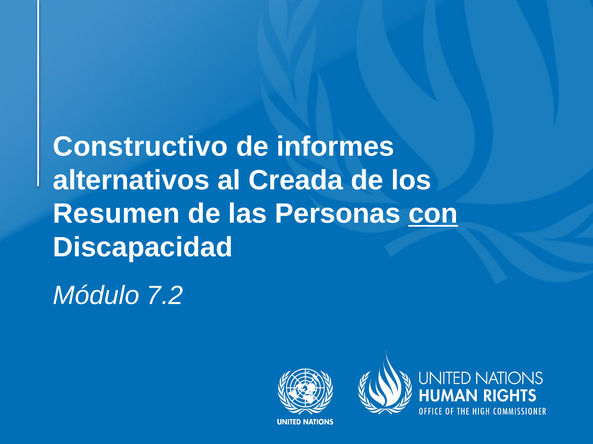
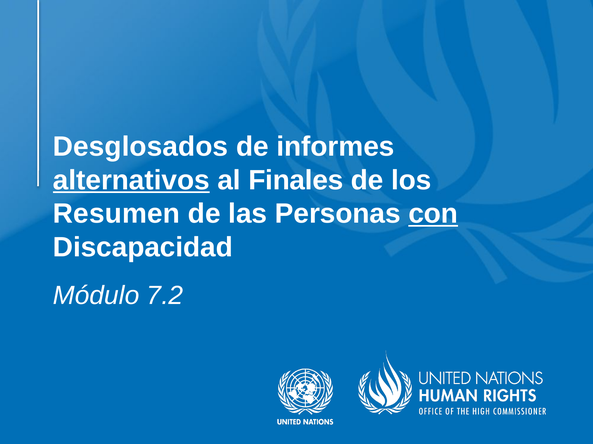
Constructivo: Constructivo -> Desglosados (141, 147)
alternativos underline: none -> present (131, 180)
Creada: Creada -> Finales (296, 180)
